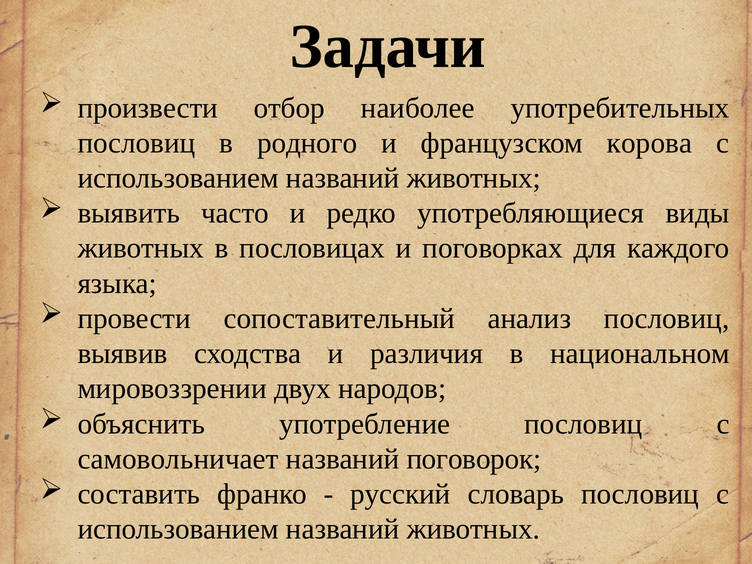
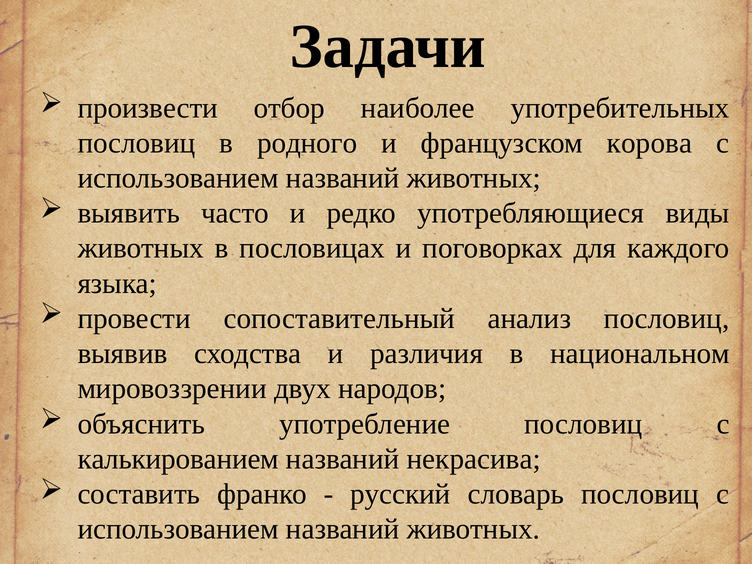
самовольничает: самовольничает -> калькированием (178, 459)
поговорок: поговорок -> некрасива (474, 459)
